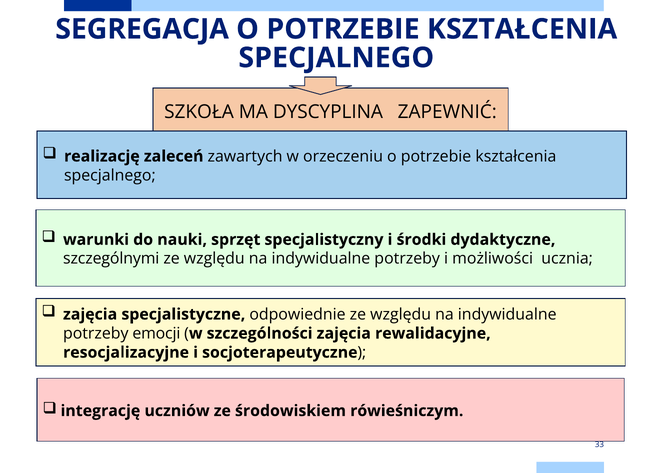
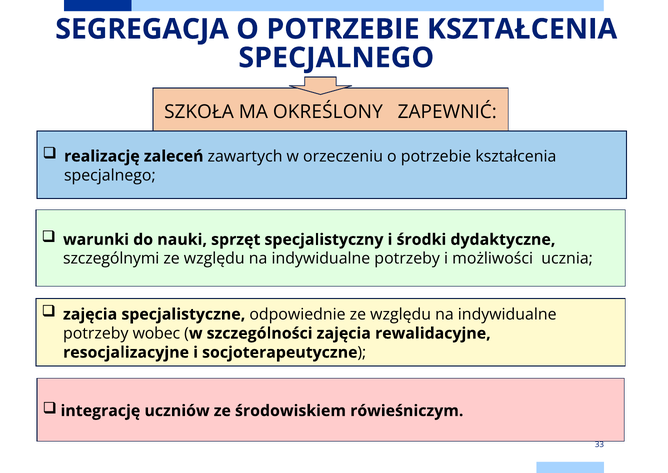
DYSCYPLINA: DYSCYPLINA -> OKREŚLONY (328, 112)
emocji: emocji -> wobec (156, 333)
